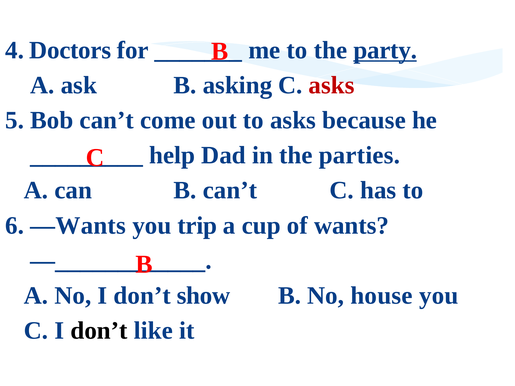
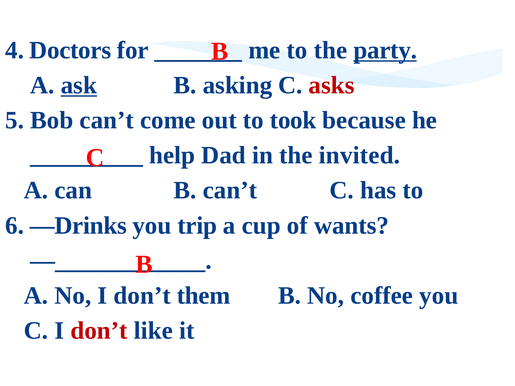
ask underline: none -> present (79, 85)
to asks: asks -> took (293, 120)
parties: parties -> invited (359, 155)
—Wants: —Wants -> —Drinks (78, 226)
show: show -> them (204, 296)
house: house -> coffee (382, 296)
don’t colour: black -> red (99, 331)
